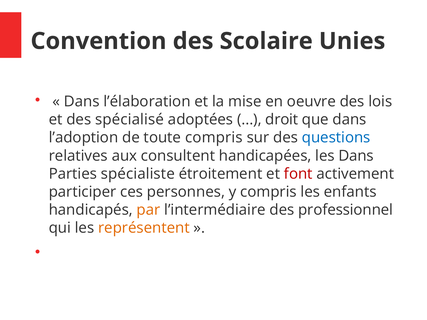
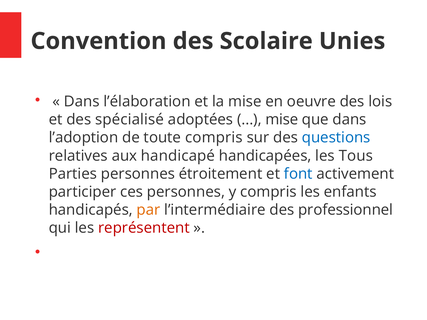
droit: droit -> mise (282, 120)
consultent: consultent -> handicapé (178, 156)
les Dans: Dans -> Tous (356, 156)
Parties spécialiste: spécialiste -> personnes (138, 174)
font colour: red -> blue (298, 174)
représentent colour: orange -> red (144, 228)
